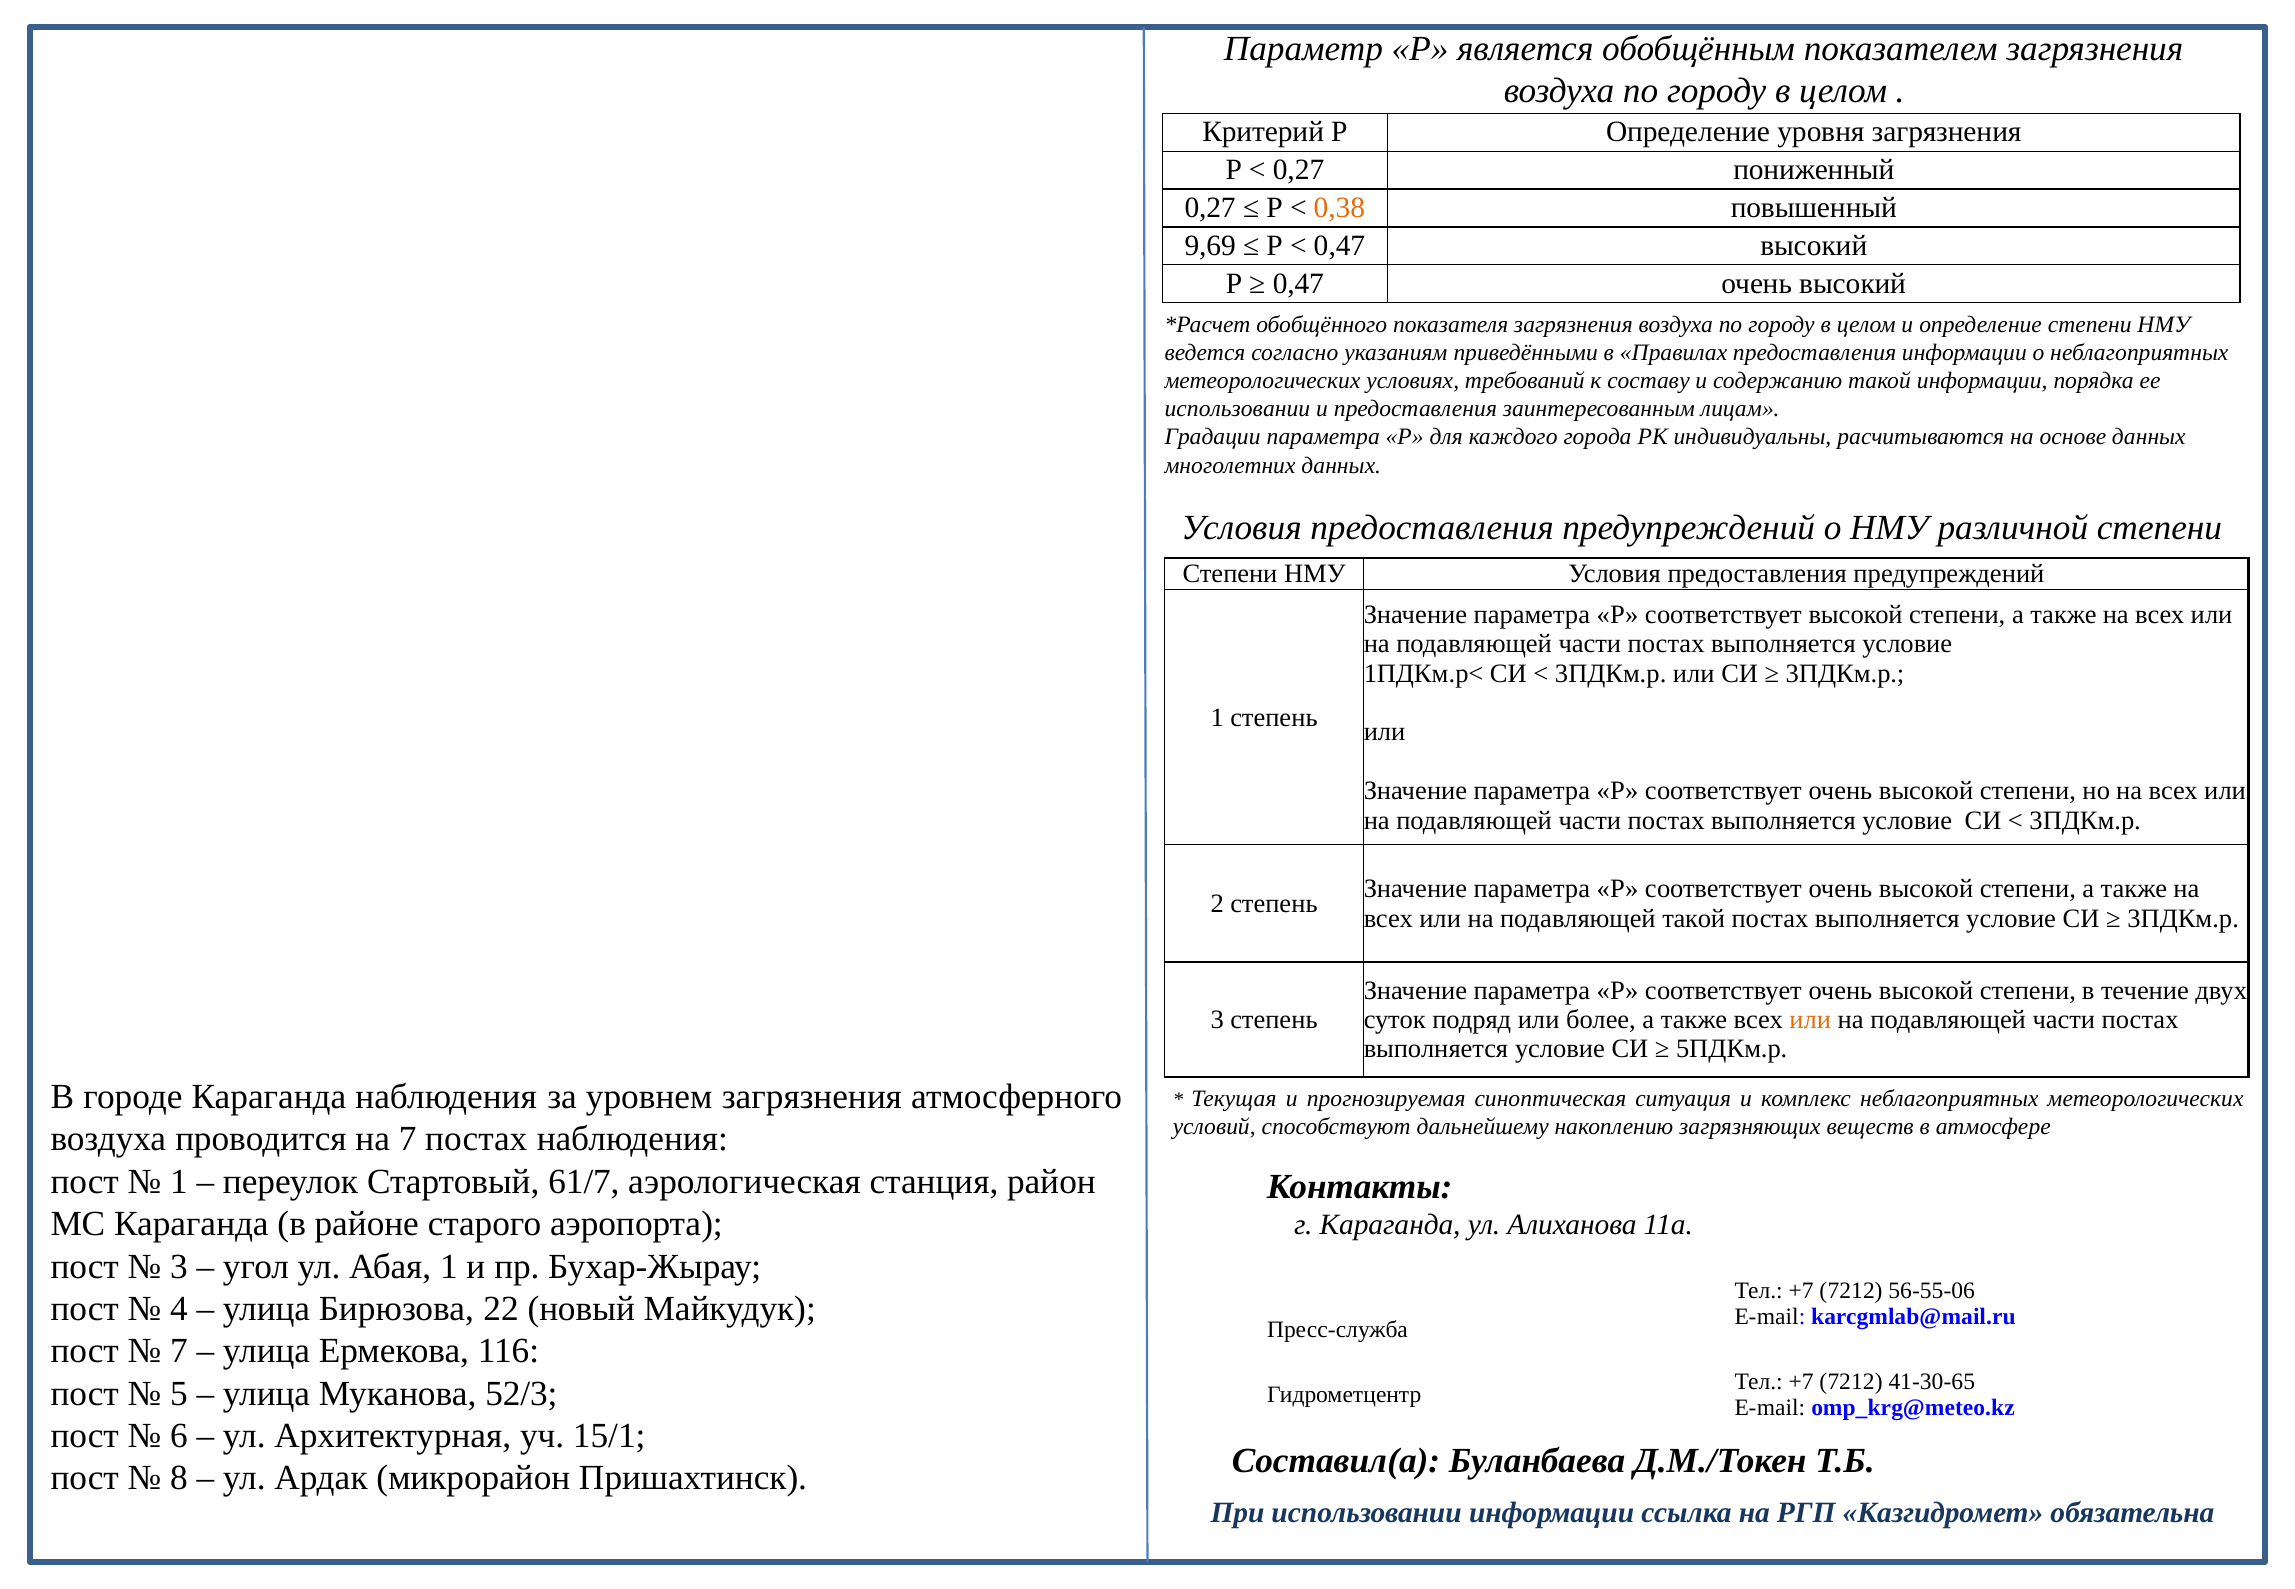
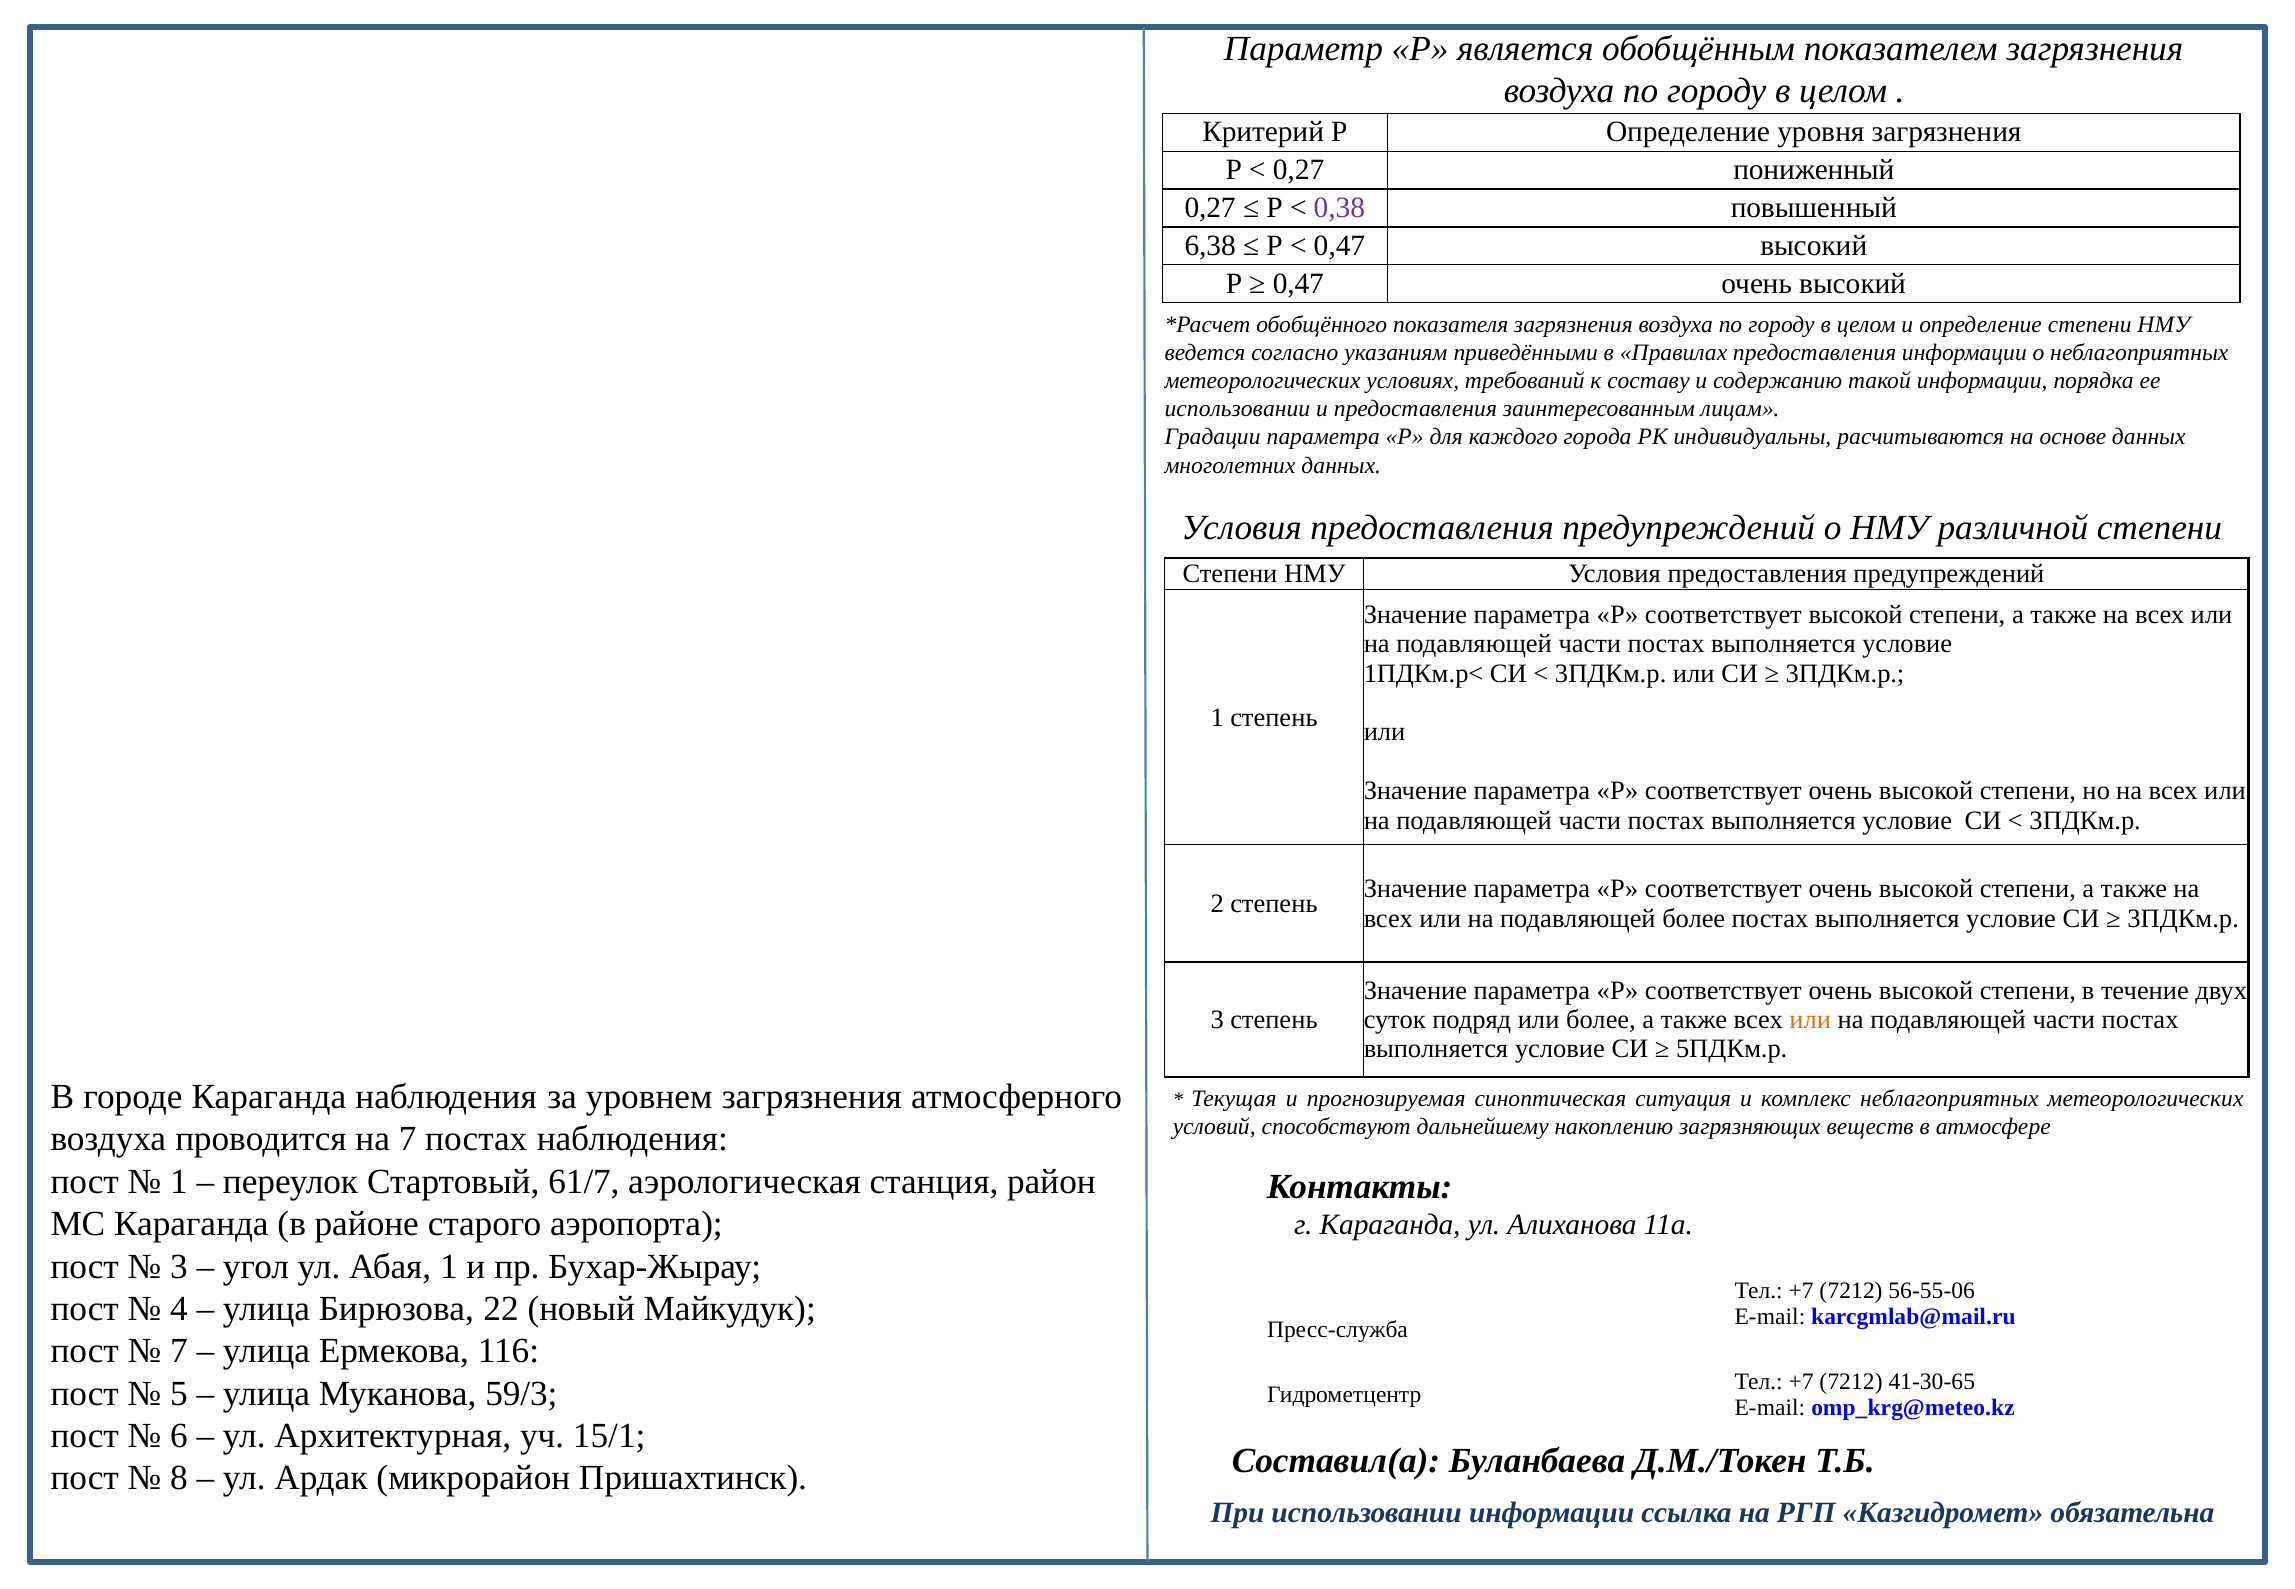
0,38 colour: orange -> purple (1339, 208)
9,69: 9,69 -> 6,38 (1210, 246)
подавляющей такой: такой -> более (1694, 918)
52/3: 52/3 -> 59/3 (521, 1393)
